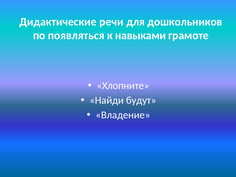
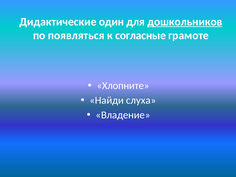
речи: речи -> один (111, 22)
дошкольников underline: none -> present (185, 22)
навыками: навыками -> согласные (141, 36)
будут: будут -> слуха (141, 100)
